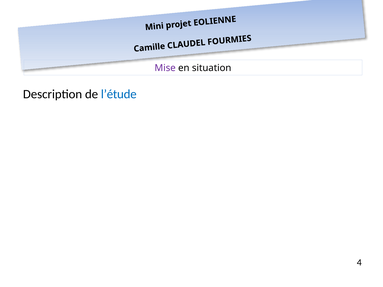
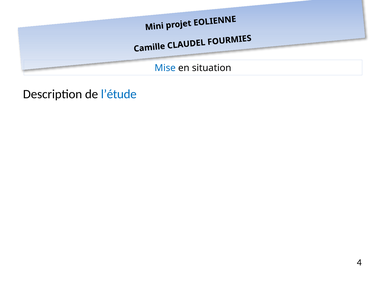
Mise colour: purple -> blue (165, 68)
